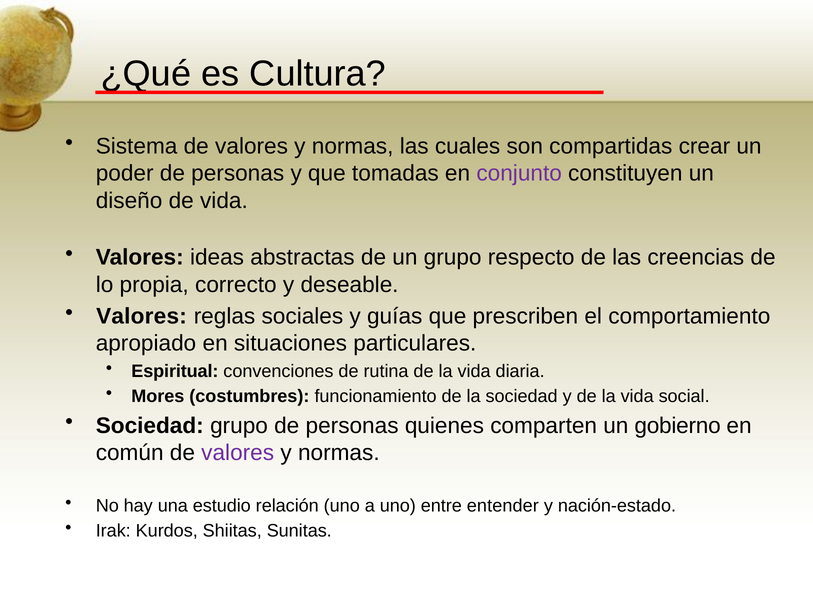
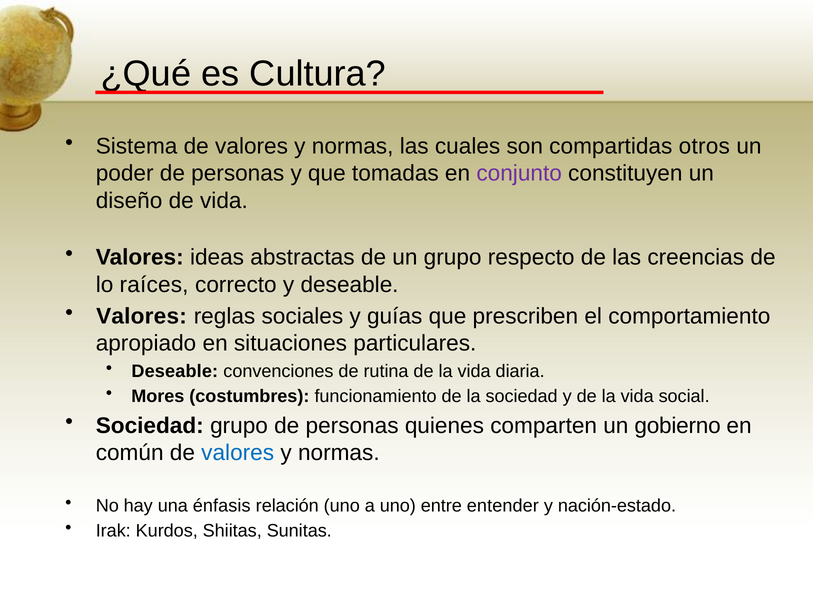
crear: crear -> otros (704, 146)
propia: propia -> raíces (154, 284)
Espiritual: Espiritual -> Deseable (175, 371)
valores colour: purple -> blue (238, 453)
estudio: estudio -> énfasis (222, 505)
